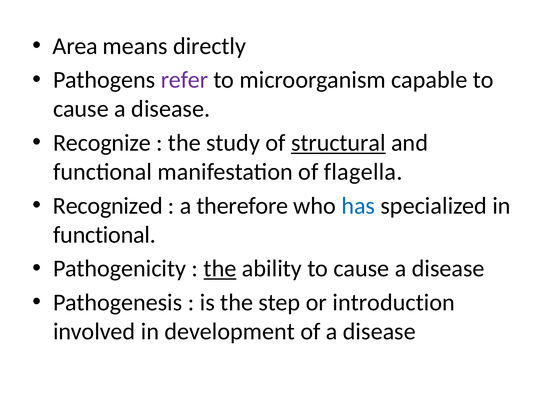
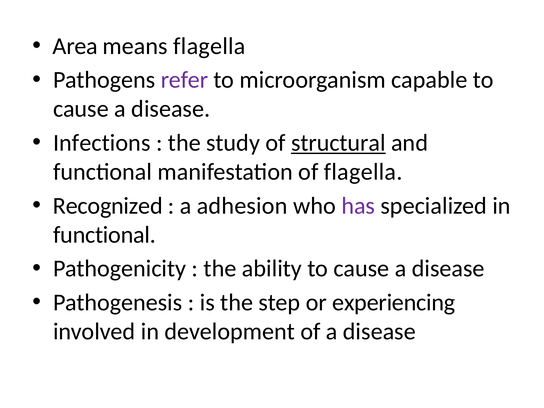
means directly: directly -> flagella (209, 46)
Recognize: Recognize -> Infections (102, 143)
therefore: therefore -> adhesion (242, 206)
has colour: blue -> purple (358, 206)
the underline: present -> none (220, 269)
introduction: introduction -> experiencing (394, 302)
